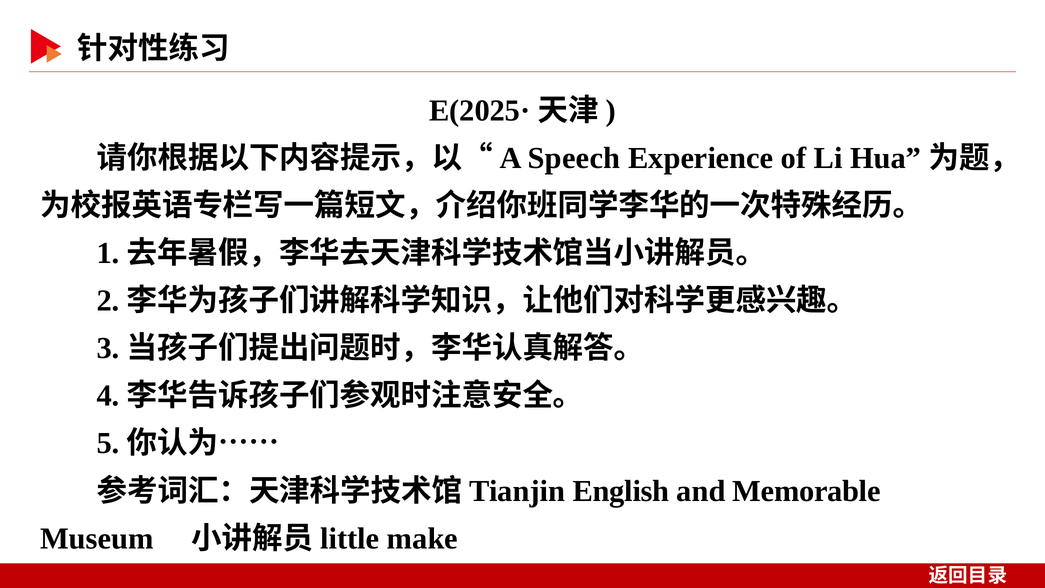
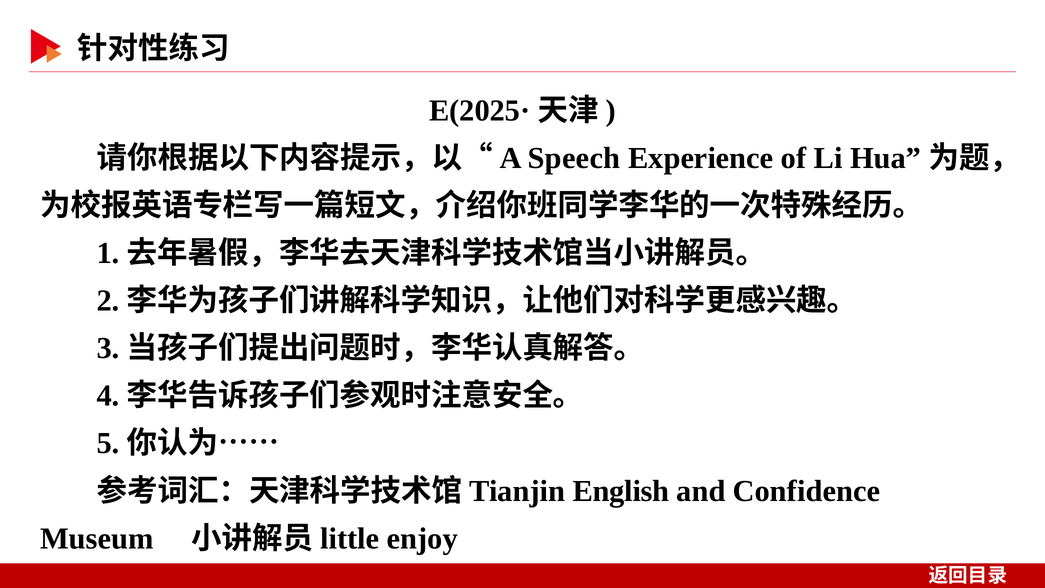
Memorable: Memorable -> Confidence (806, 491)
make: make -> enjoy (422, 538)
